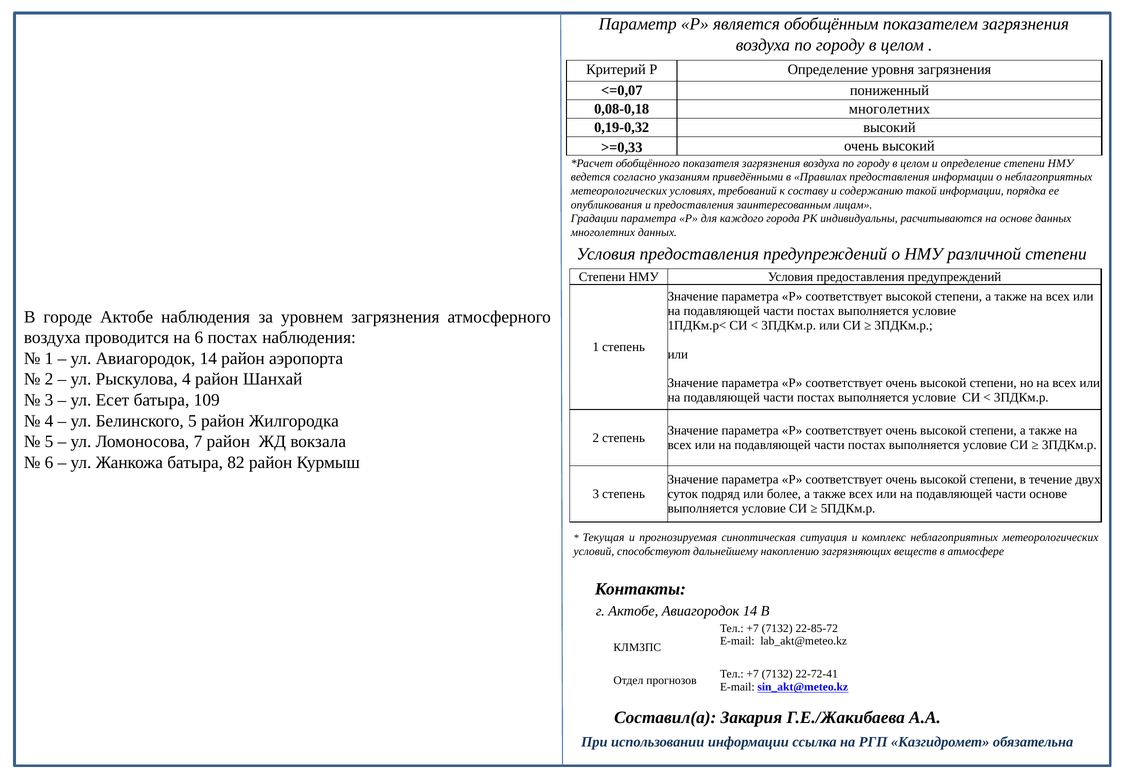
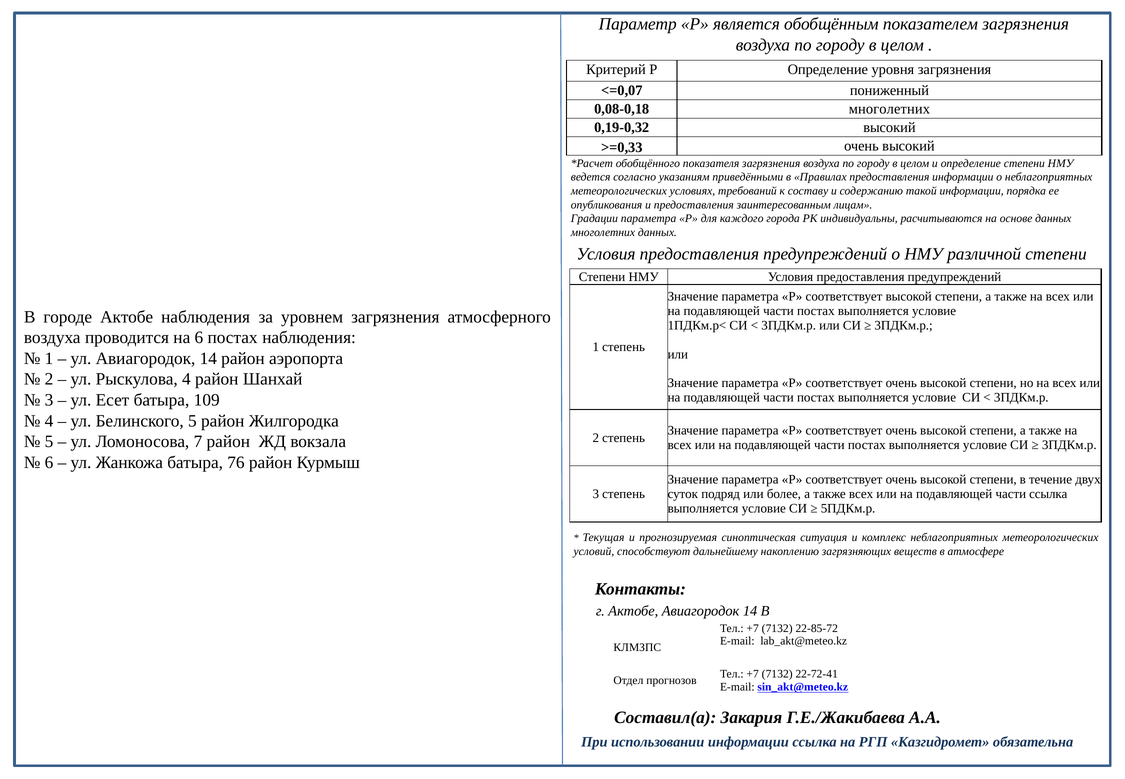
82: 82 -> 76 (236, 462)
части основе: основе -> ссылка (1048, 494)
